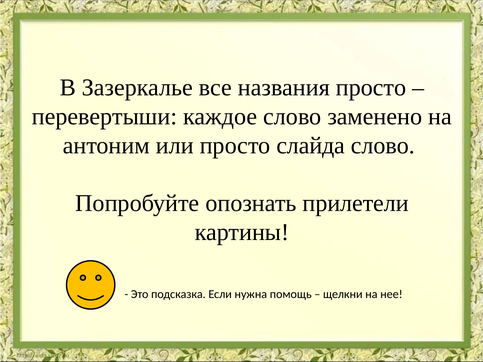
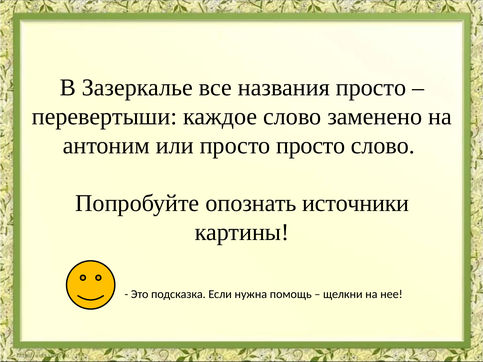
просто слайда: слайда -> просто (311, 145)
прилетели: прилетели -> источники (356, 203)
